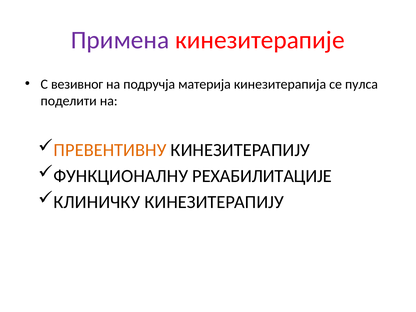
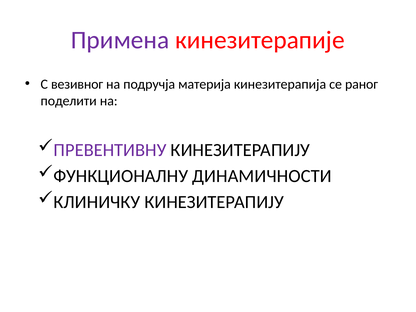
пулса: пулса -> раног (362, 84)
ПРЕВЕНТИВНУ colour: orange -> purple (110, 150)
РЕХАБИЛИТАЦИЈЕ: РЕХАБИЛИТАЦИЈЕ -> ДИНАМИЧНОСТИ (262, 176)
